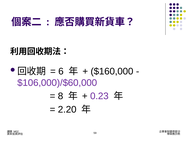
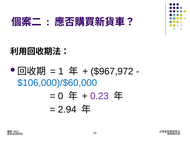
6: 6 -> 1 (61, 71)
$160,000: $160,000 -> $967,972 (112, 71)
$106,000)/$60,000 colour: purple -> blue (57, 82)
8: 8 -> 0 (61, 96)
2.20: 2.20 -> 2.94 (67, 109)
